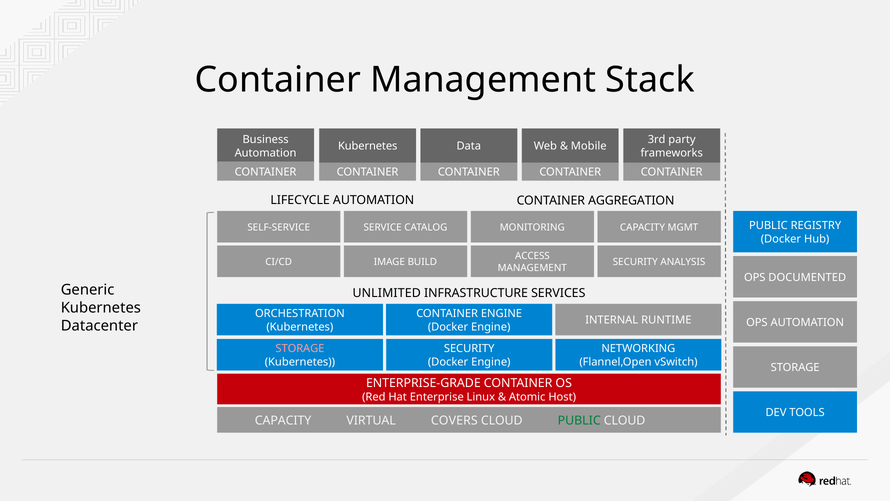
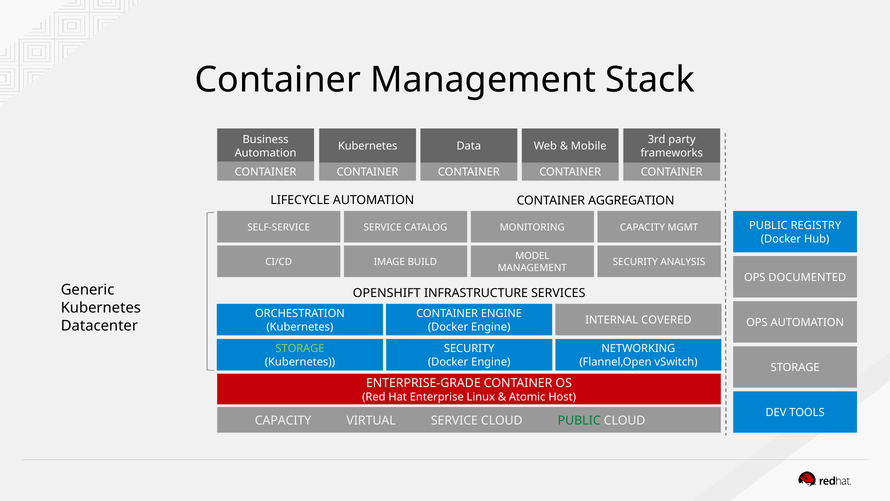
ACCESS: ACCESS -> MODEL (532, 256)
UNLIMITED: UNLIMITED -> OPENSHIFT (387, 293)
RUNTIME: RUNTIME -> COVERED (666, 320)
STORAGE colour: pink -> light green (300, 349)
VIRTUAL COVERS: COVERS -> SERVICE (454, 420)
